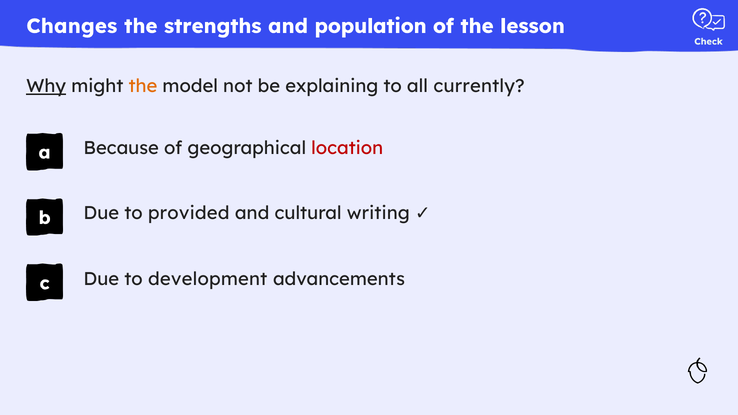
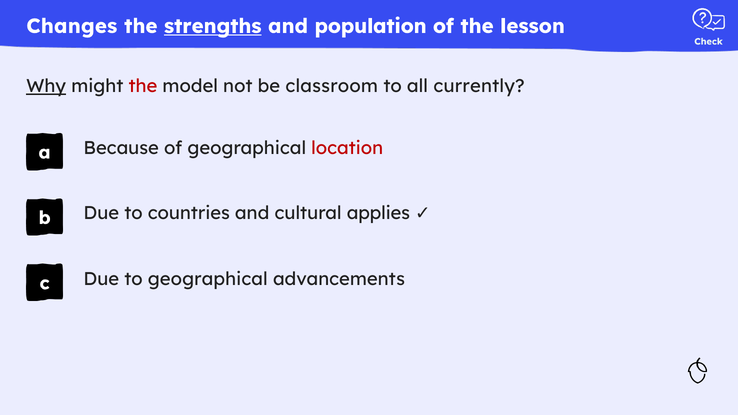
strengths underline: none -> present (213, 26)
the colour: orange -> red (143, 86)
explaining: explaining -> classroom (332, 86)
provided: provided -> countries (189, 213)
writing: writing -> applies (378, 213)
to development: development -> geographical (208, 279)
